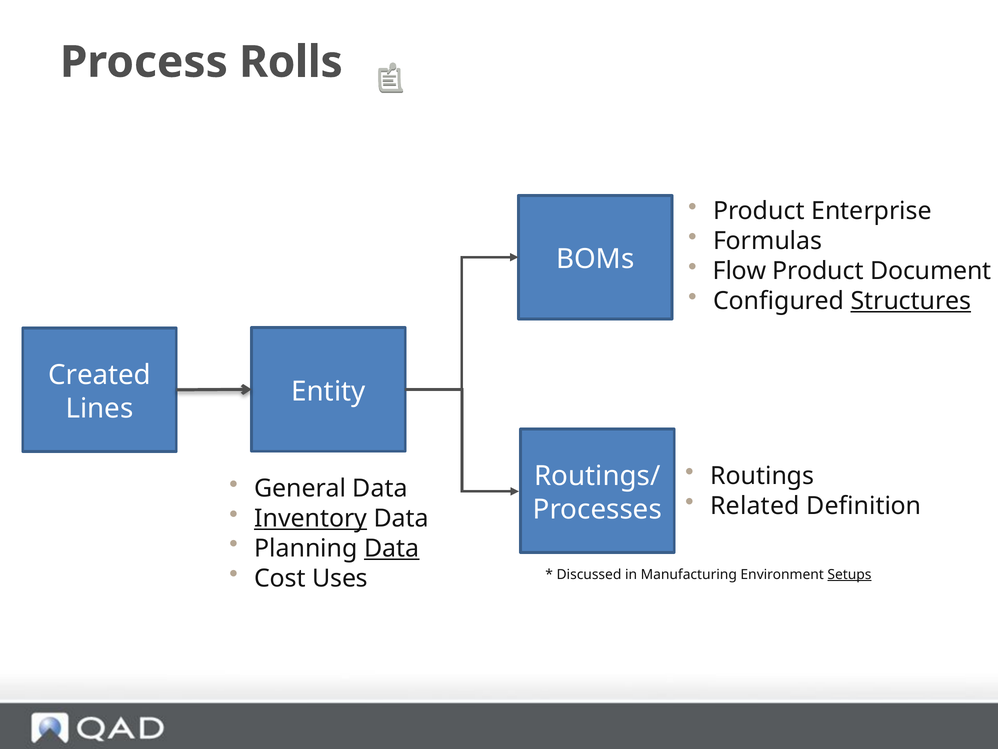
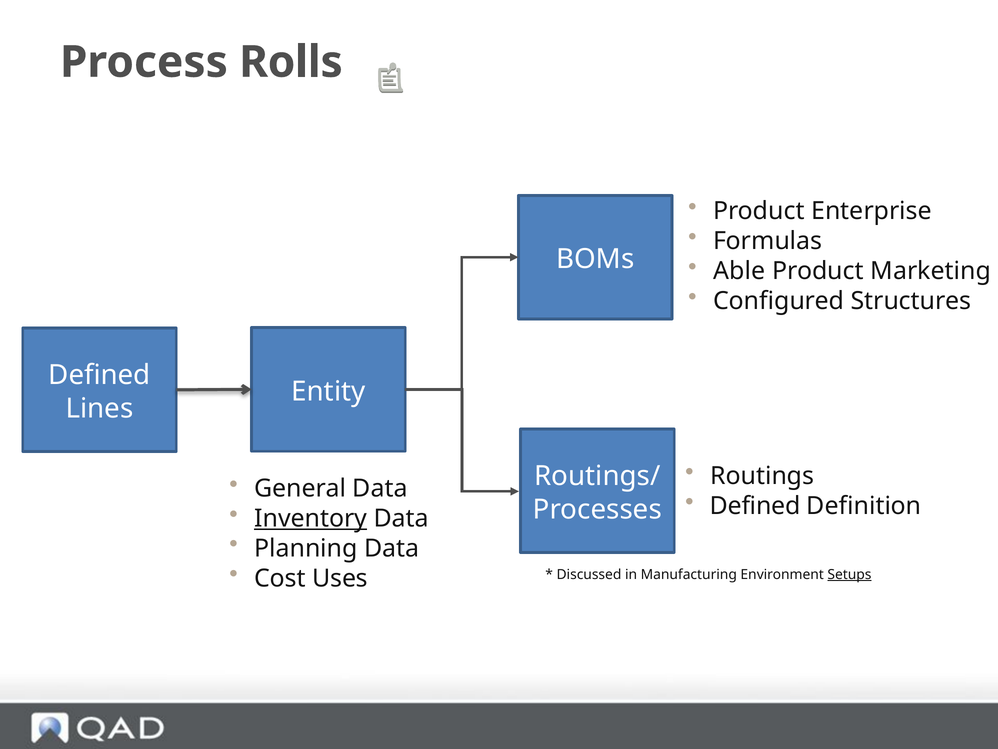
Flow: Flow -> Able (739, 271)
Document: Document -> Marketing (931, 271)
Structures underline: present -> none (911, 301)
Created: Created -> Defined (99, 375)
Related: Related -> Defined (755, 506)
Data underline: present -> none (392, 548)
